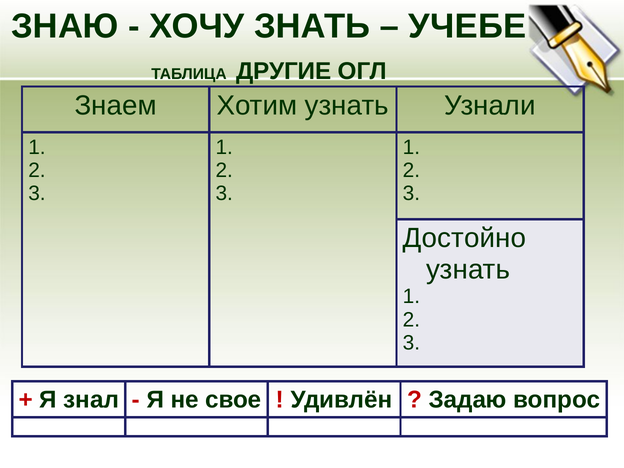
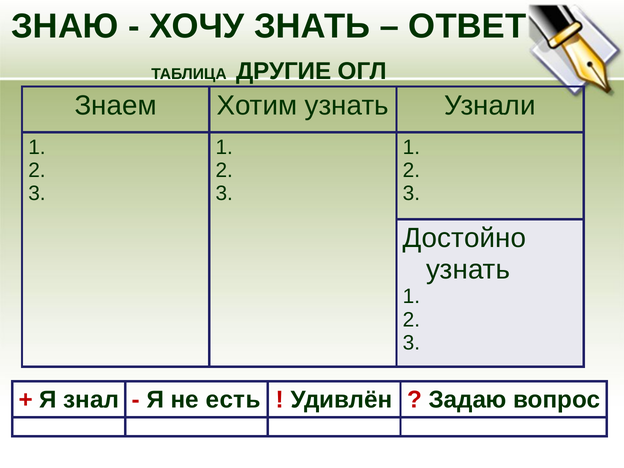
УЧЕБЕ: УЧЕБЕ -> ОТВЕТ (467, 26)
свое: свое -> есть (233, 400)
